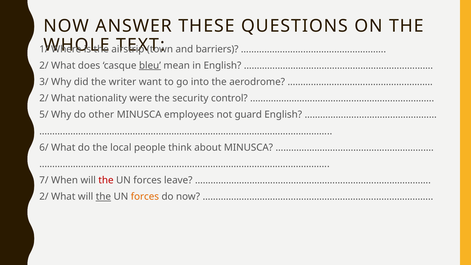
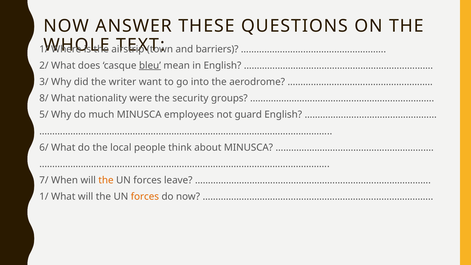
2/: 2/ -> 8/ (44, 98)
control: control -> groups (229, 98)
other: other -> much (101, 115)
the colour: red -> orange (106, 180)
2/: 2/ -> 1/ (44, 197)
the underline: present -> none (103, 197)
